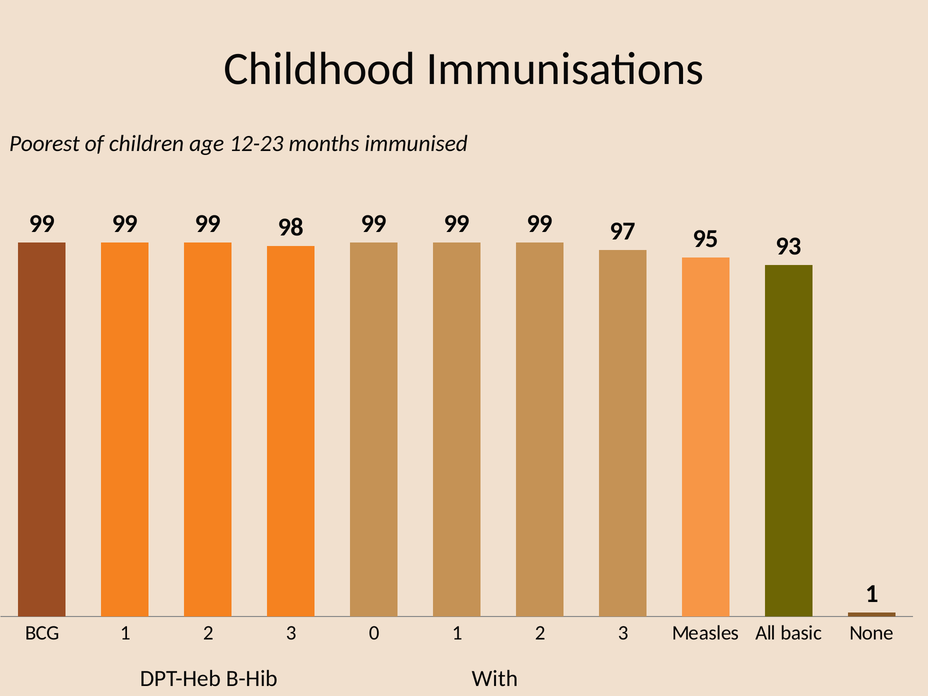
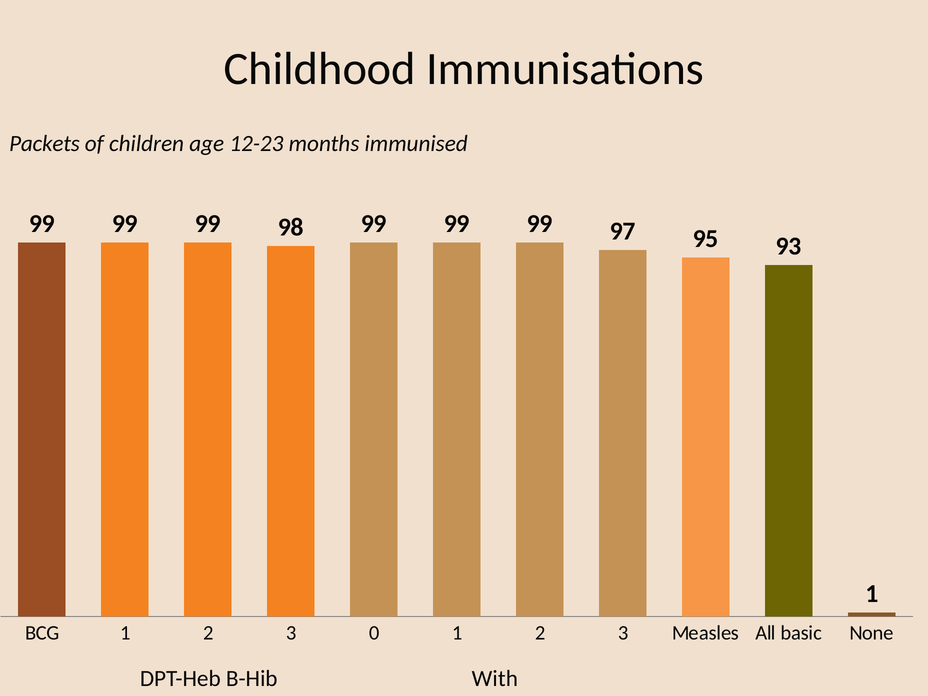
Poorest: Poorest -> Packets (44, 144)
